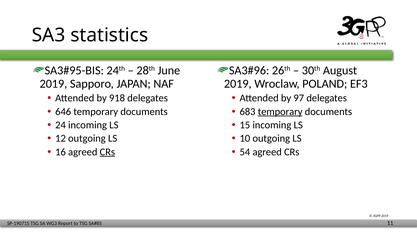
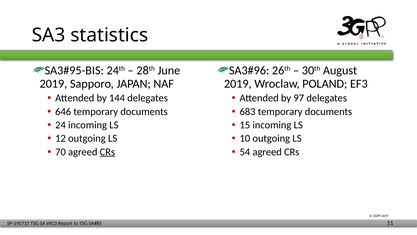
918: 918 -> 144 (117, 98)
temporary underline: present -> none (280, 111)
16: 16 -> 70 (61, 152)
